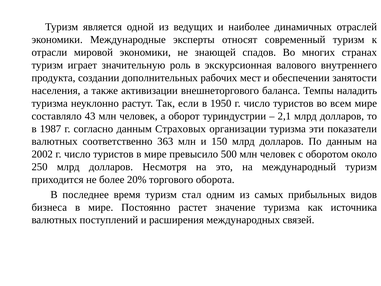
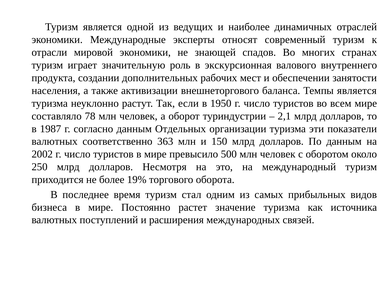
Темпы наладить: наладить -> является (357, 90)
43: 43 -> 78 (90, 116)
Страховых: Страховых -> Отдельных (181, 129)
20%: 20% -> 19% (137, 180)
